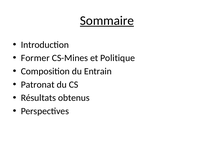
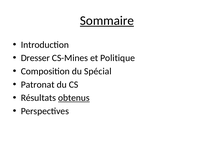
Former: Former -> Dresser (35, 58)
Entrain: Entrain -> Spécial (98, 72)
obtenus underline: none -> present (74, 98)
